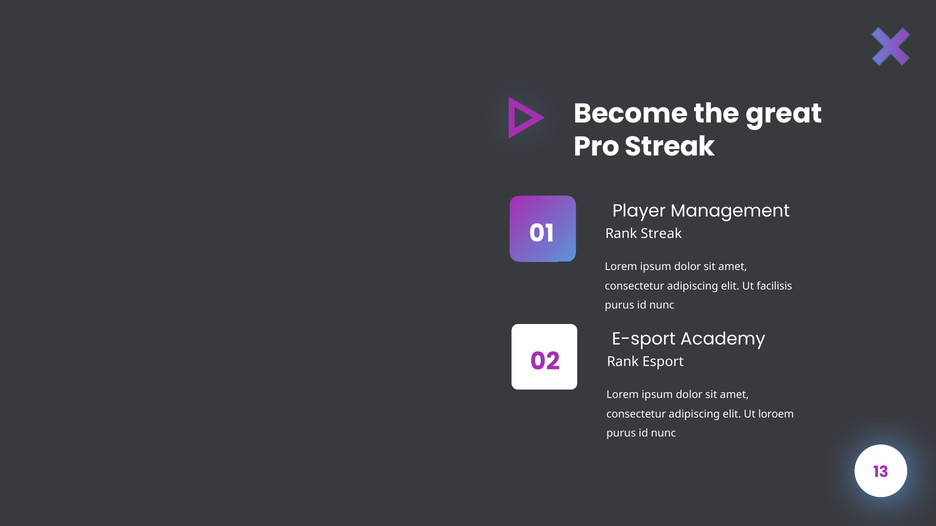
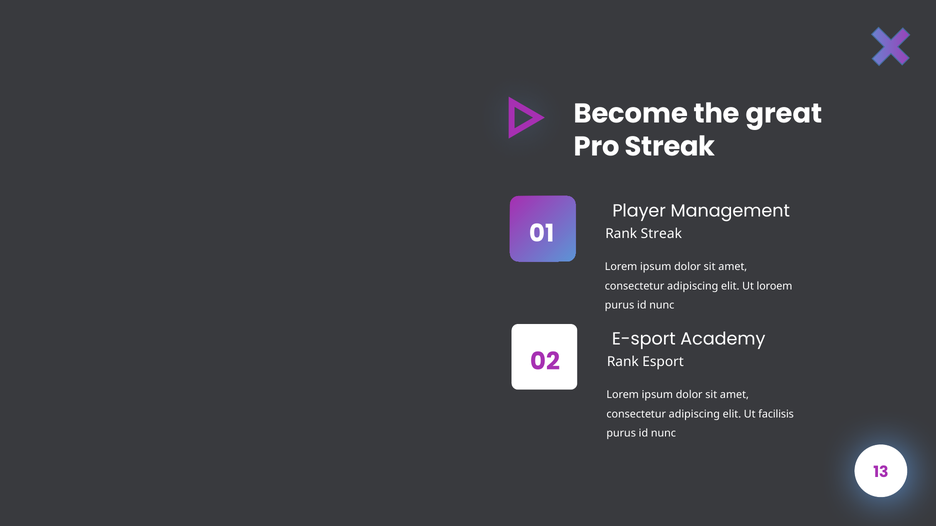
facilisis: facilisis -> loroem (774, 286)
loroem: loroem -> facilisis (776, 415)
